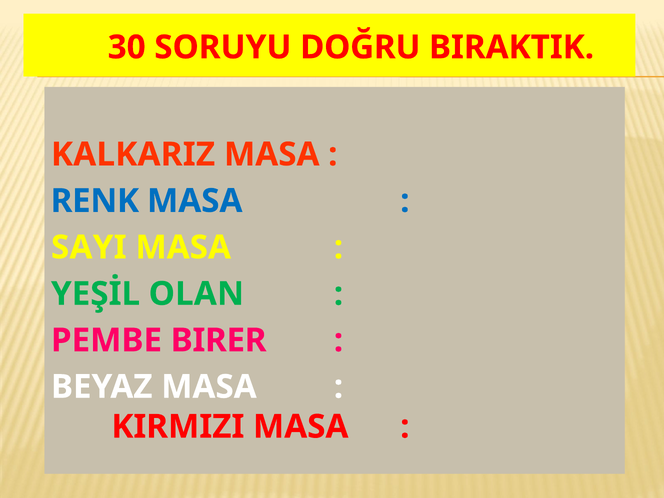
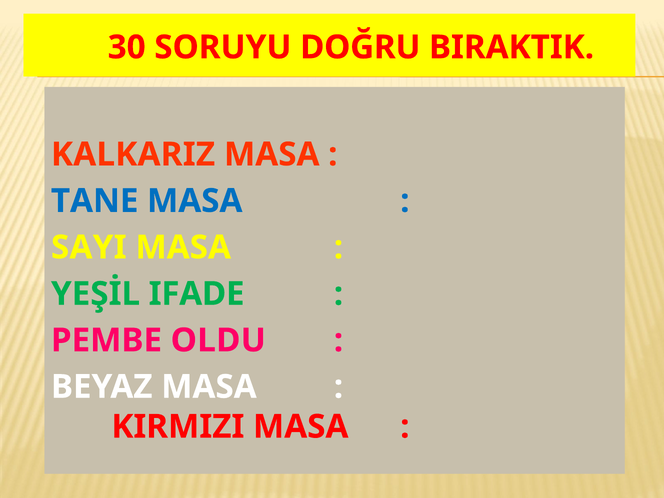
RENK: RENK -> TANE (95, 201)
OLAN: OLAN -> IFADE (197, 294)
BIRER: BIRER -> OLDU (218, 340)
